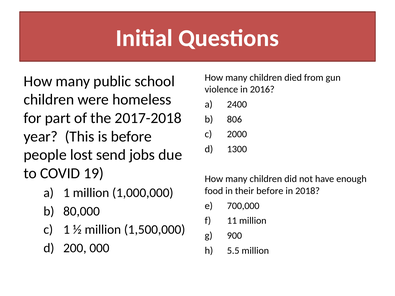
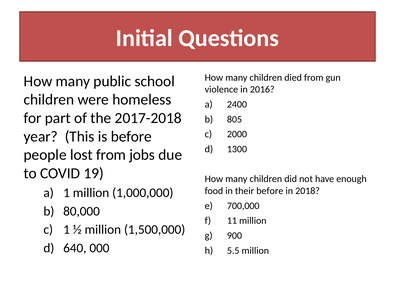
806: 806 -> 805 (234, 119)
lost send: send -> from (111, 155)
200: 200 -> 640 (75, 248)
